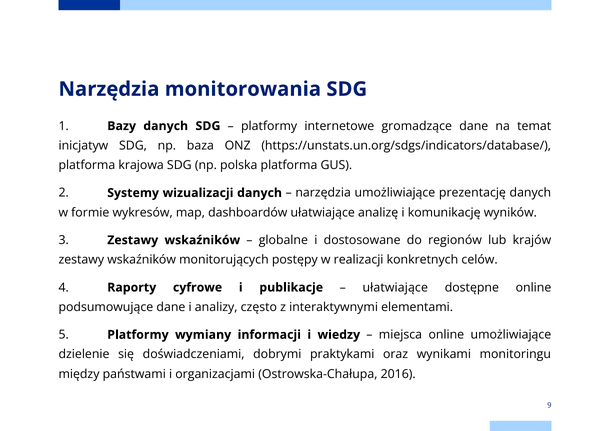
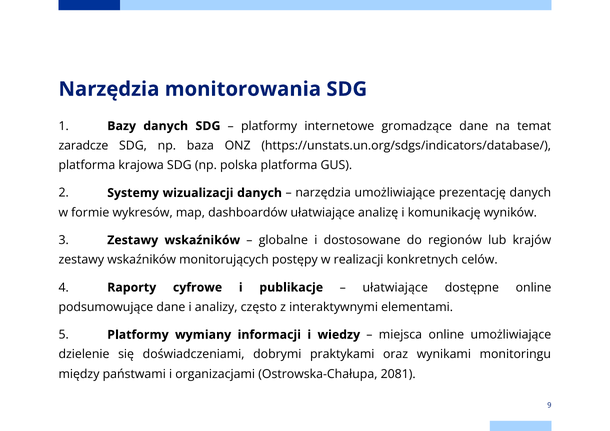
inicjatyw: inicjatyw -> zaradcze (83, 146)
2016: 2016 -> 2081 (398, 374)
